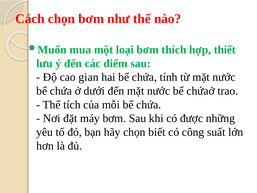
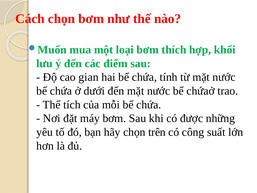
thiết: thiết -> khối (225, 50)
biết: biết -> trên (157, 132)
